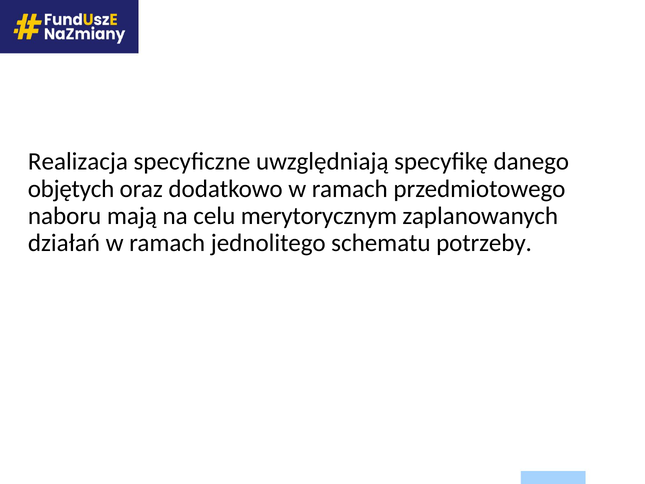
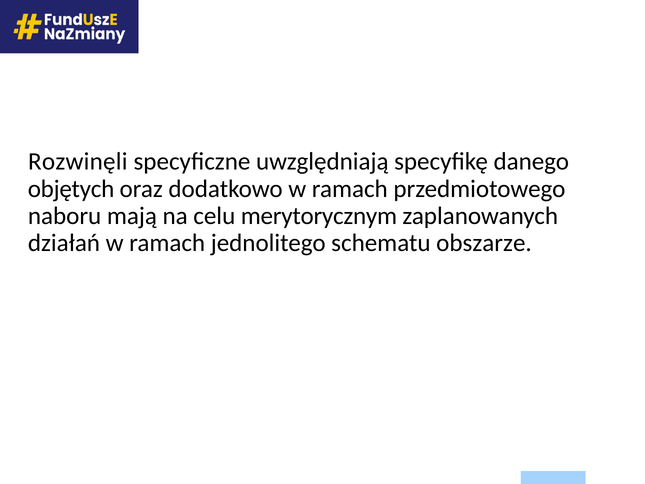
Realizacja: Realizacja -> Rozwinęli (78, 162)
potrzeby: potrzeby -> obszarze (484, 243)
